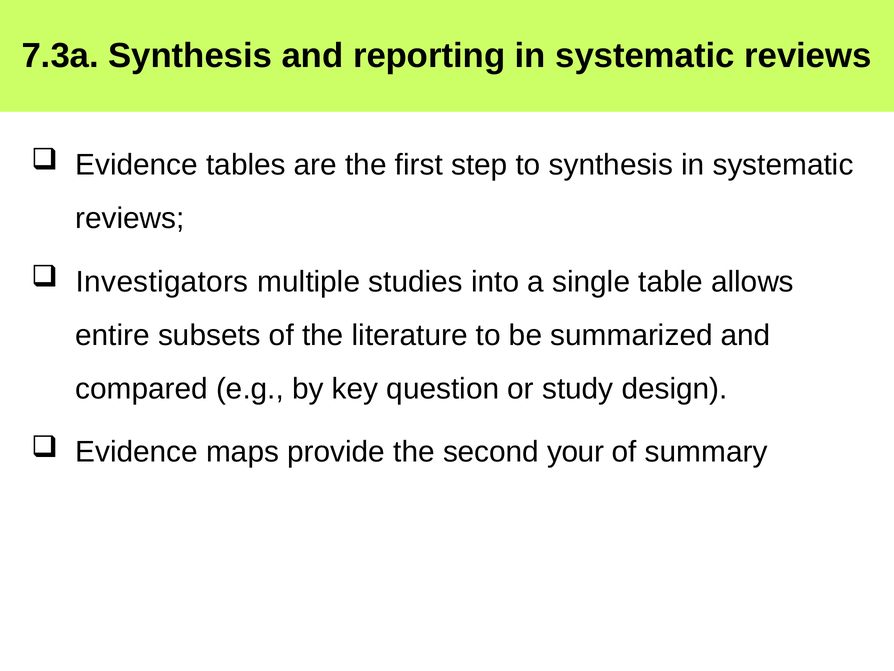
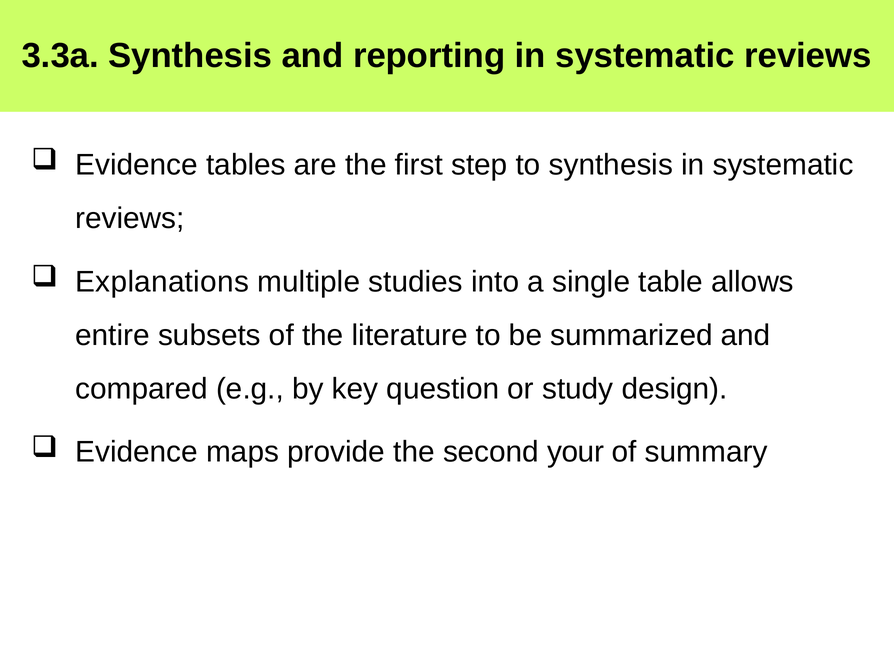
7.3a: 7.3a -> 3.3a (60, 56)
Investigators: Investigators -> Explanations (162, 281)
